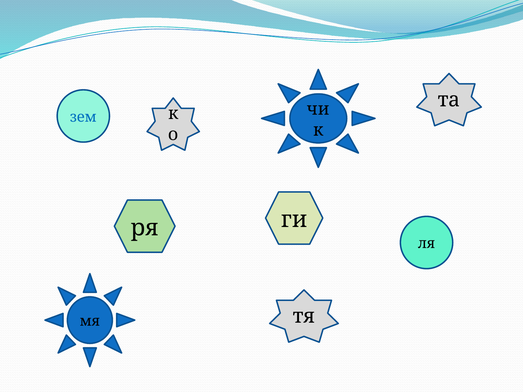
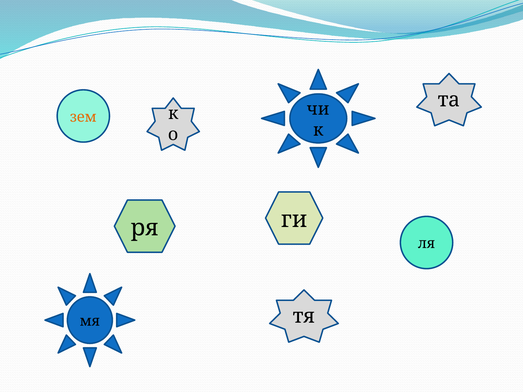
зем colour: blue -> orange (83, 117)
